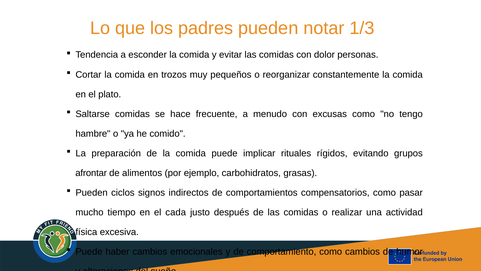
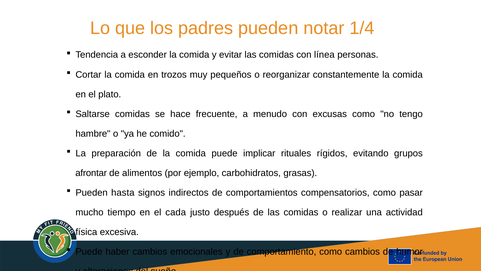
1/3: 1/3 -> 1/4 (362, 28)
dolor: dolor -> línea (324, 55)
ciclos: ciclos -> hasta (123, 192)
